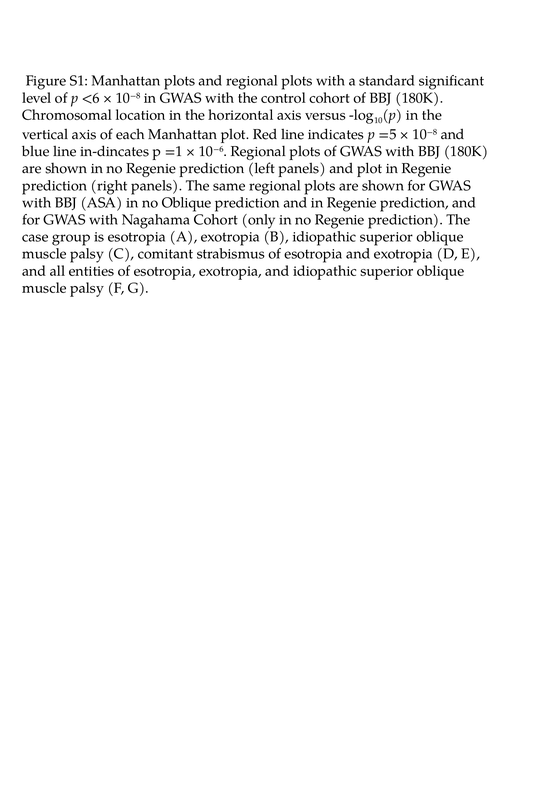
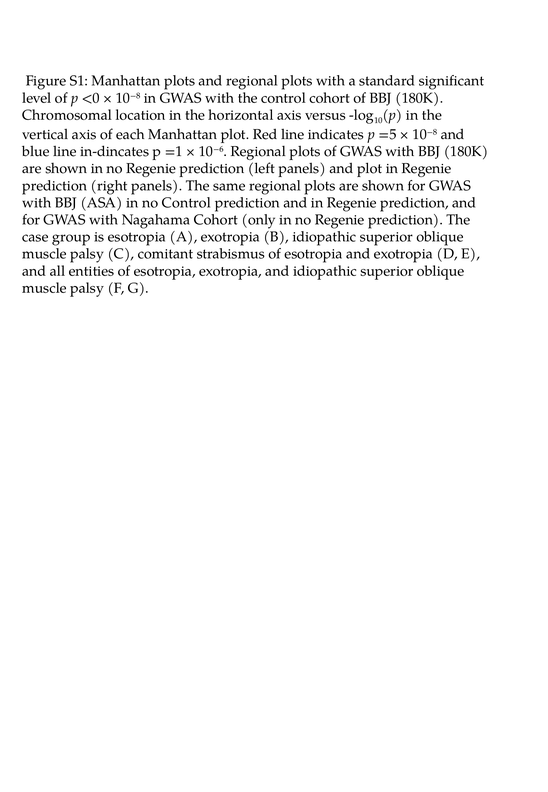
<6: <6 -> <0 (91, 98)
no Oblique: Oblique -> Control (186, 203)
